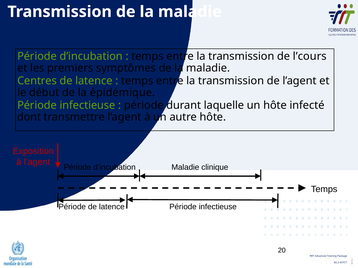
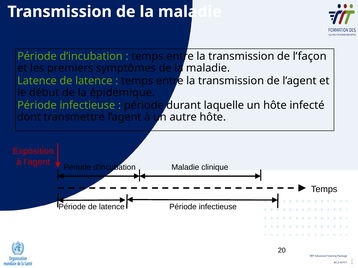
l’cours: l’cours -> l’façon (310, 56)
Centres: Centres -> Latence (37, 81)
